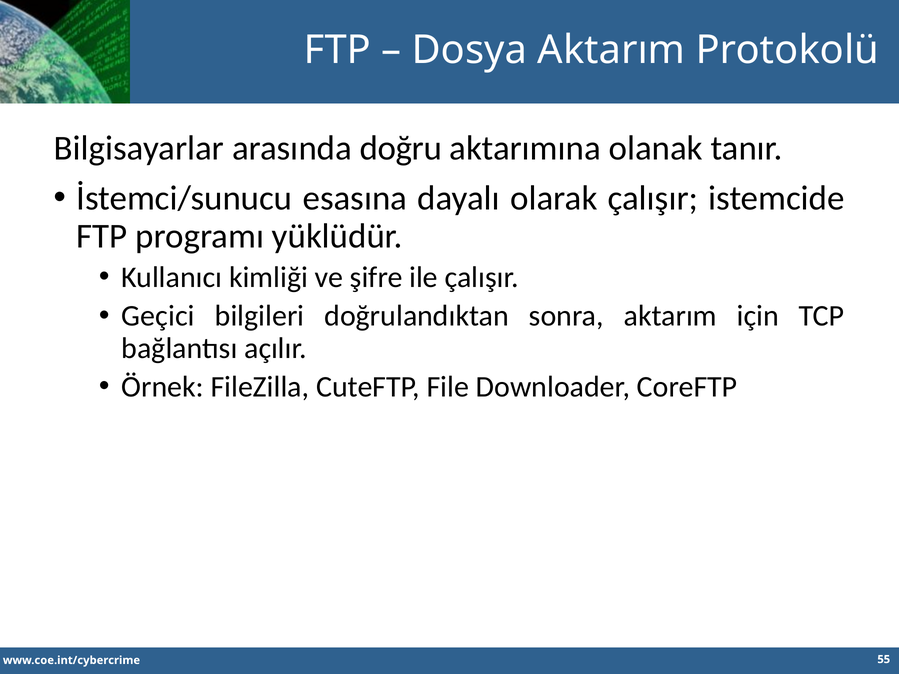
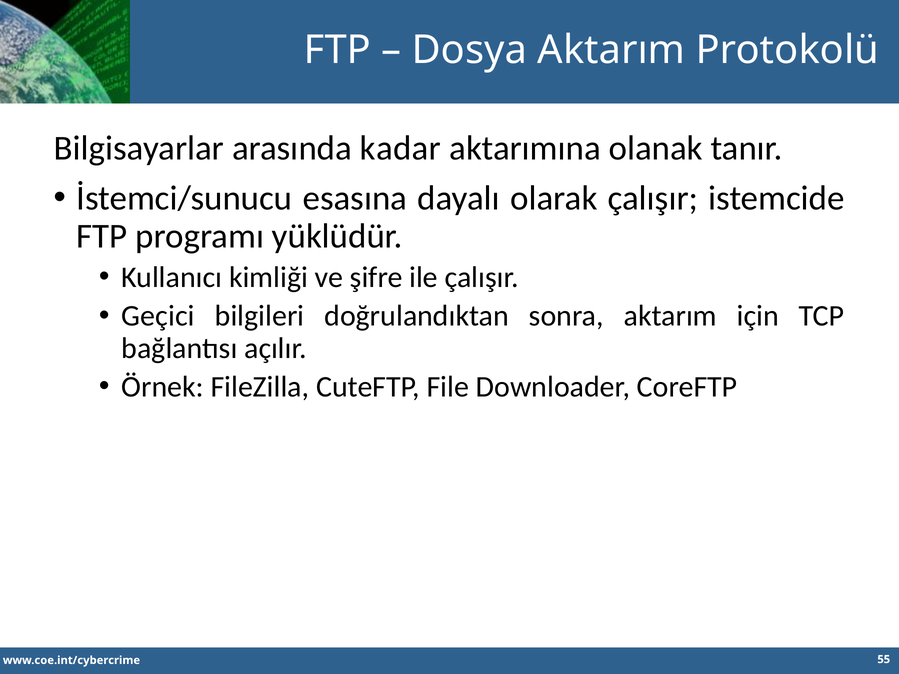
doğru: doğru -> kadar (400, 148)
